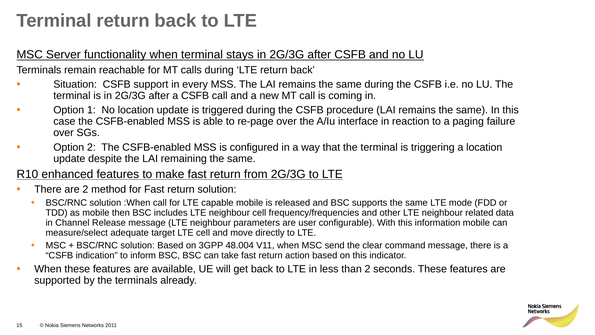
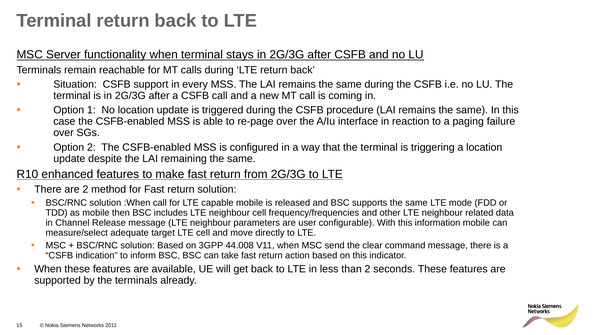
48.004: 48.004 -> 44.008 (240, 245)
